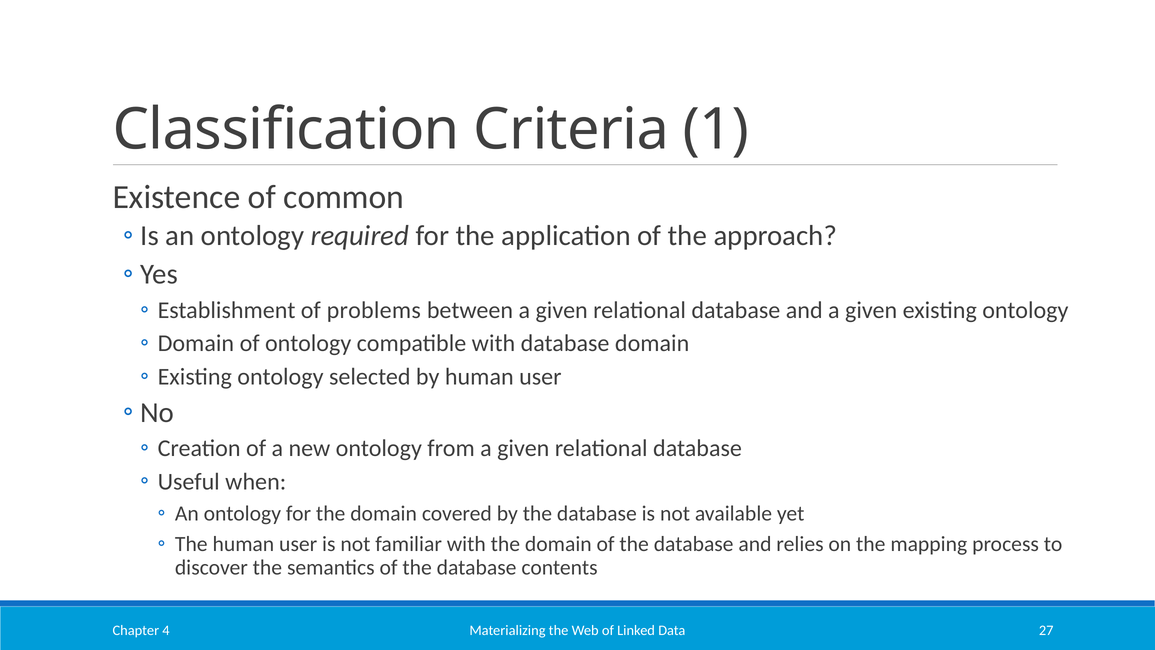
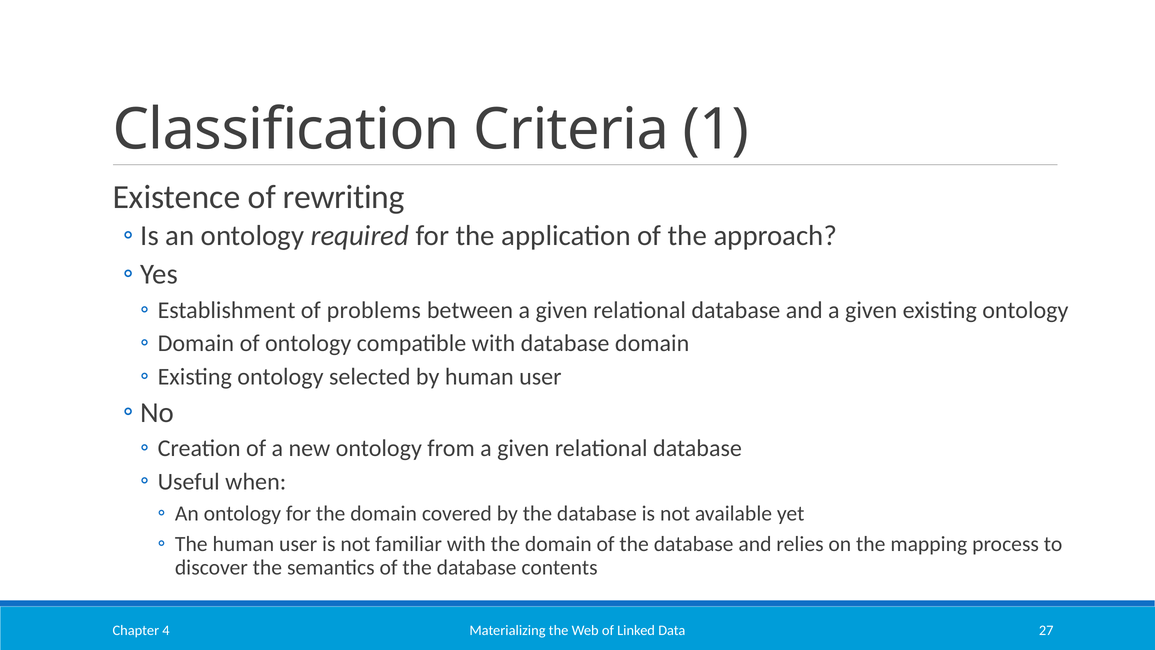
common: common -> rewriting (344, 197)
